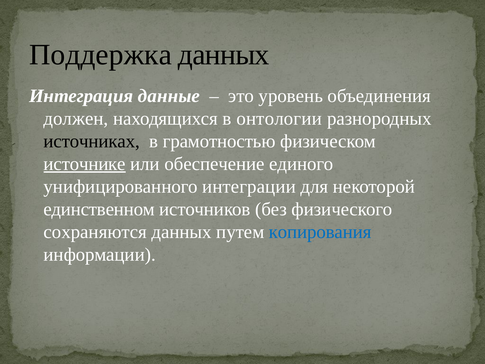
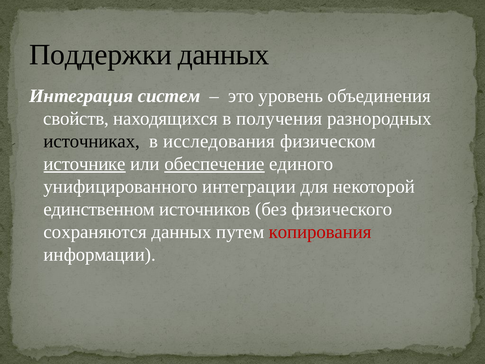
Поддержка: Поддержка -> Поддержки (101, 55)
данные: данные -> систем (169, 96)
должен: должен -> свойств (76, 118)
онтологии: онтологии -> получения (279, 118)
грамотностью: грамотностью -> исследования (219, 141)
обеспечение underline: none -> present (215, 164)
копирования colour: blue -> red (320, 232)
